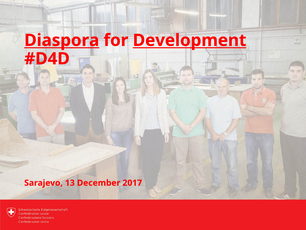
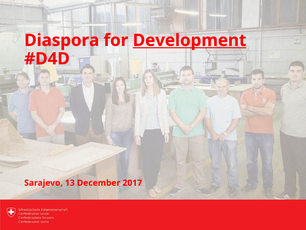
Diaspora underline: present -> none (62, 40)
